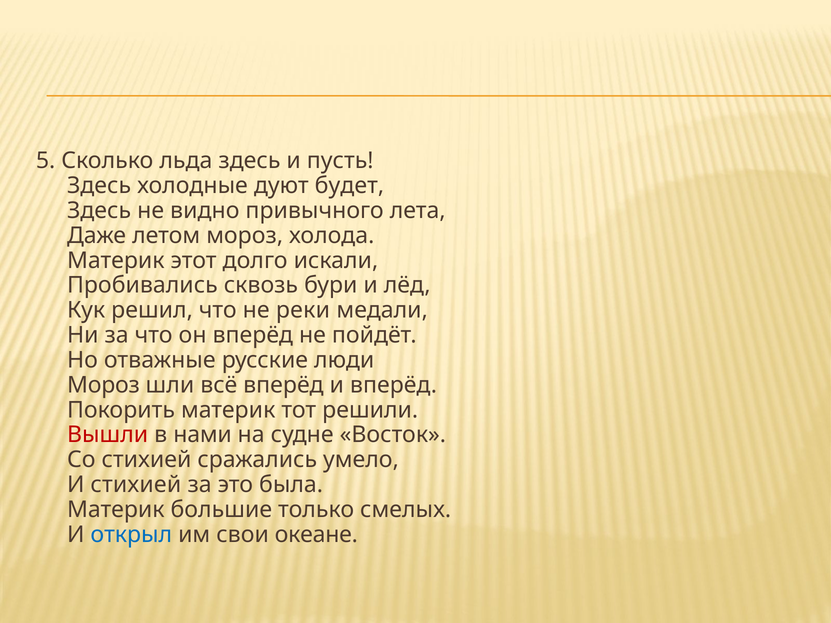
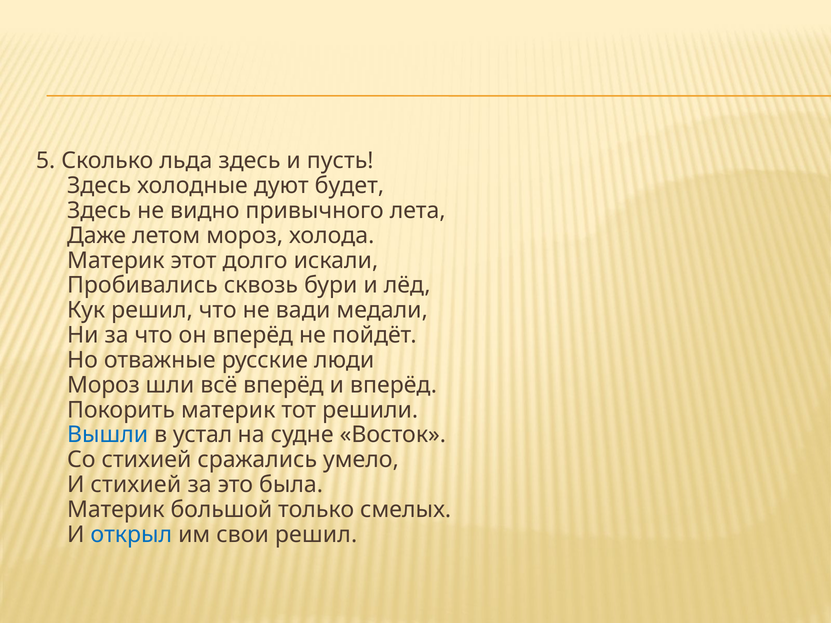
реки: реки -> вади (303, 310)
Вышли colour: red -> blue (108, 435)
нами: нами -> устал (203, 435)
большие: большие -> большой (221, 510)
свои океане: океане -> решил (316, 535)
